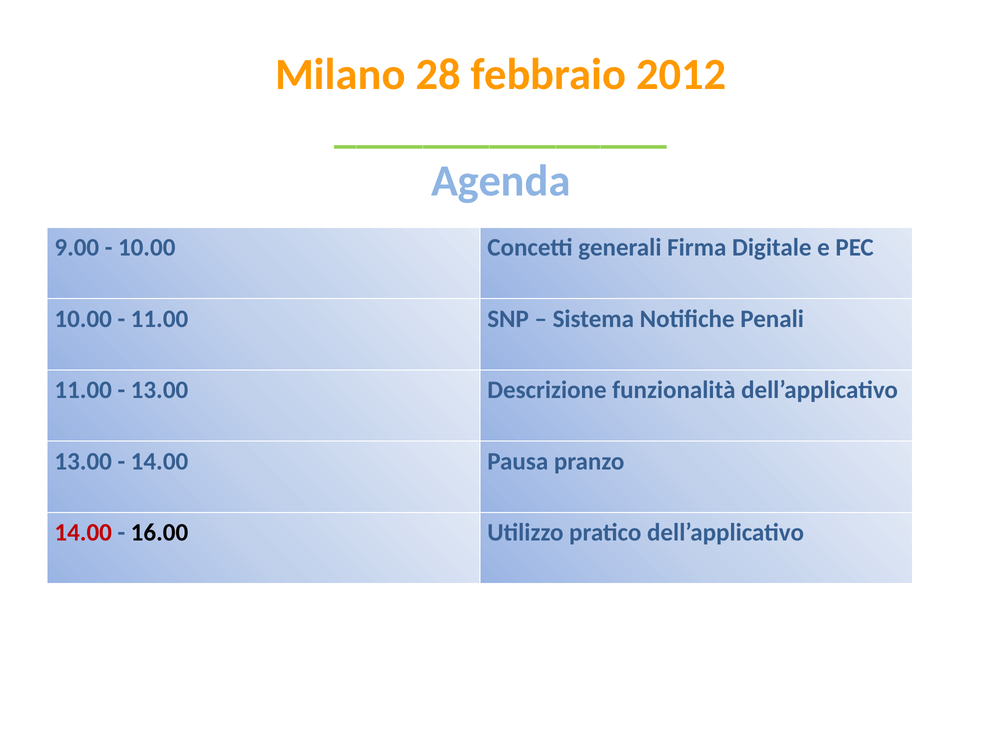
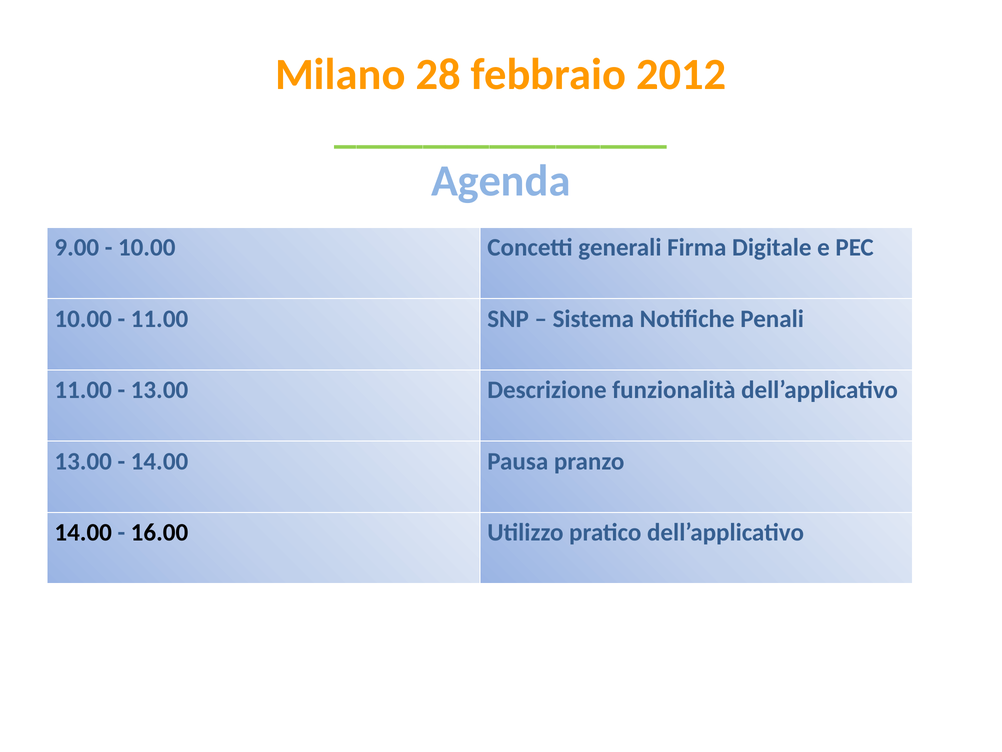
14.00 colour: red -> black (83, 532)
